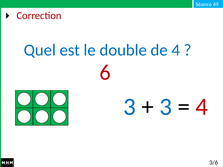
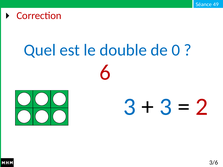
de 4: 4 -> 0 (176, 50)
4: 4 -> 2 (202, 107)
